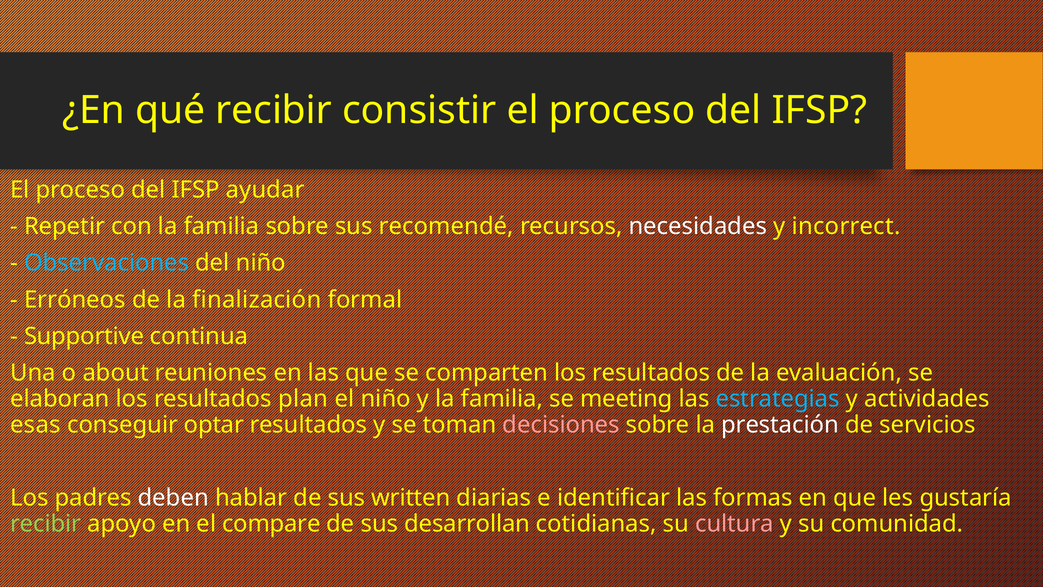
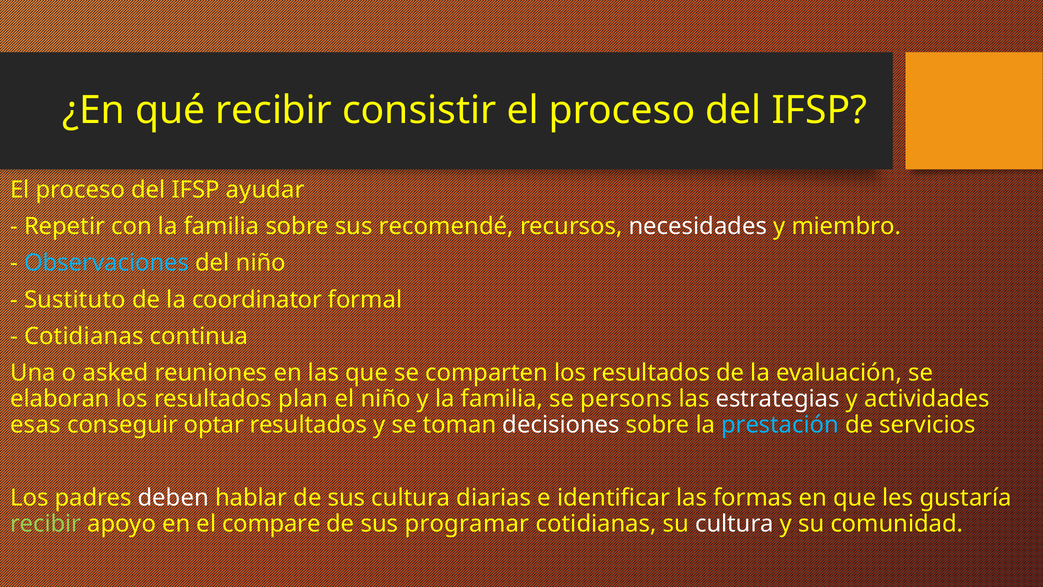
incorrect: incorrect -> miembro (846, 226)
Erróneos: Erróneos -> Sustituto (75, 300)
finalización: finalización -> coordinator (257, 300)
Supportive: Supportive -> Cotidianas (84, 336)
about: about -> asked (116, 373)
meeting: meeting -> persons (626, 399)
estrategias colour: light blue -> white (778, 399)
decisiones colour: pink -> white (561, 424)
prestación colour: white -> light blue (780, 424)
sus written: written -> cultura (411, 498)
desarrollan: desarrollan -> programar (467, 524)
cultura colour: pink -> white (734, 524)
